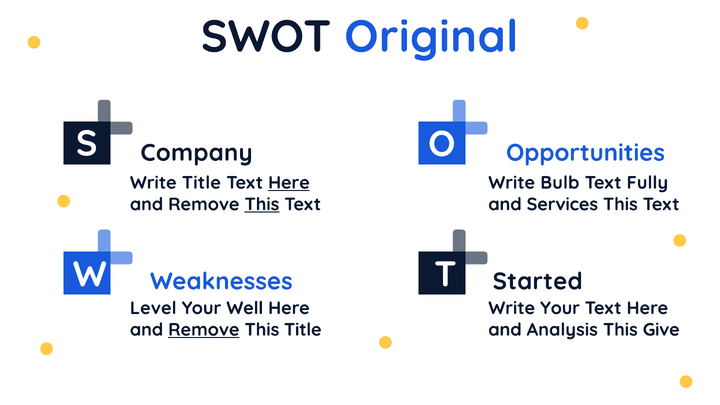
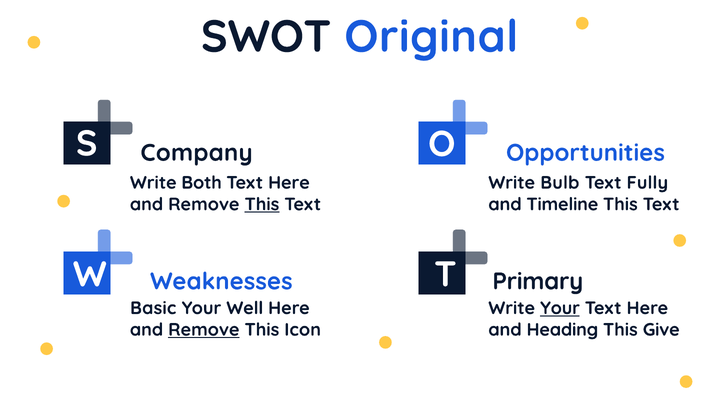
Write Title: Title -> Both (202, 183)
Here underline: present -> none (289, 183)
Services: Services -> Timeline (562, 204)
Started: Started -> Primary (538, 281)
Level: Level -> Basic (153, 308)
Your underline: none -> present (560, 308)
This Title: Title -> Icon (303, 330)
Analysis: Analysis -> Heading (562, 330)
